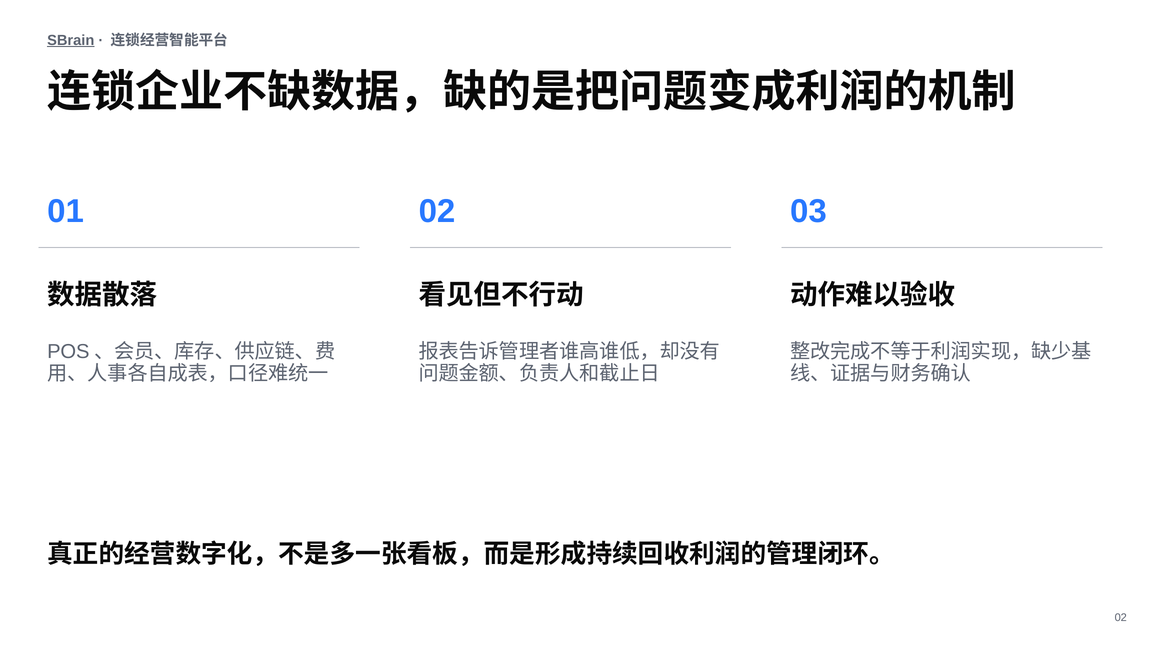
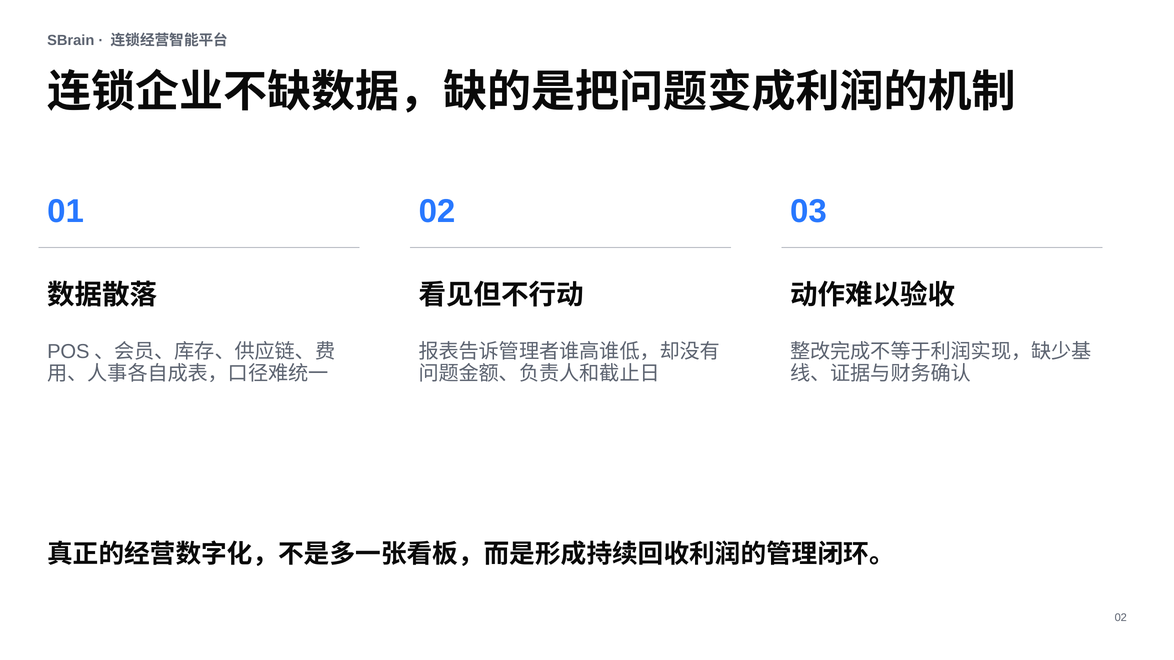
SBrain underline: present -> none (71, 40)
